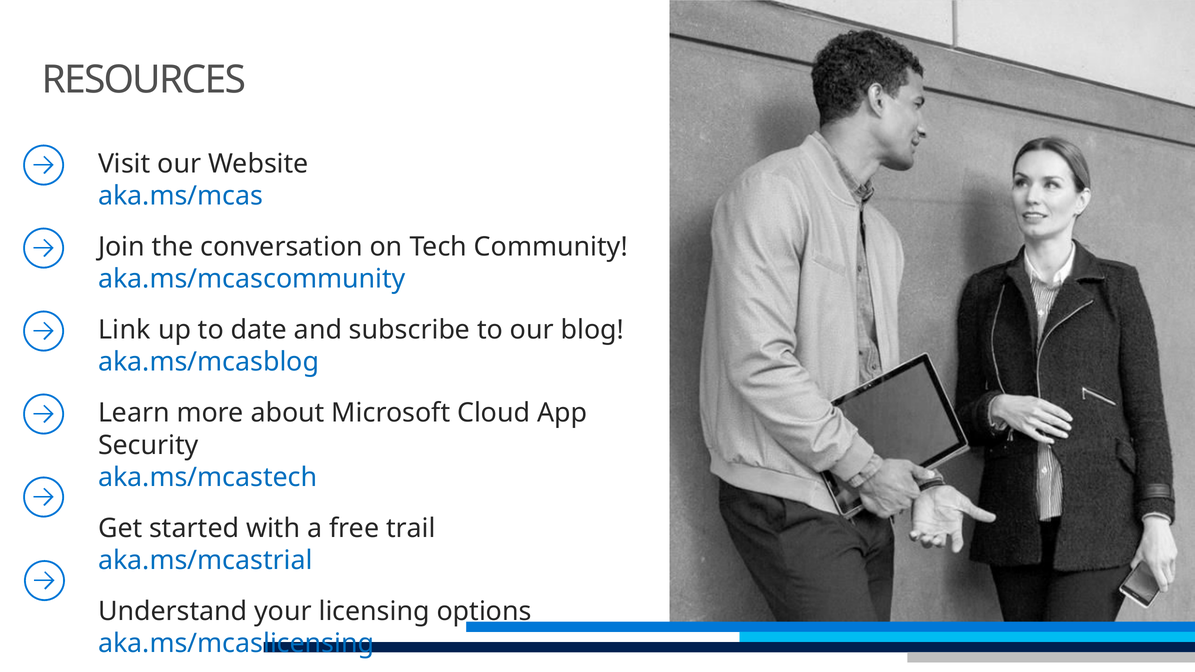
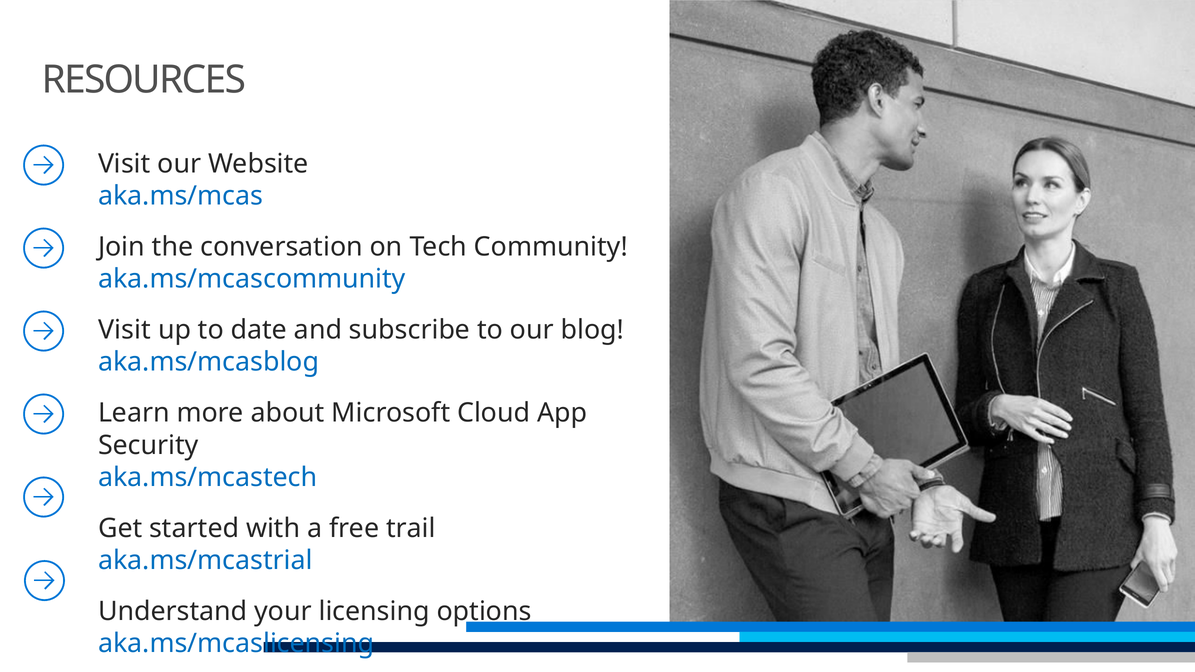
Link: Link -> Visit (125, 330)
